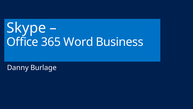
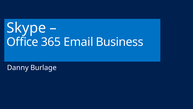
Word: Word -> Email (78, 42)
